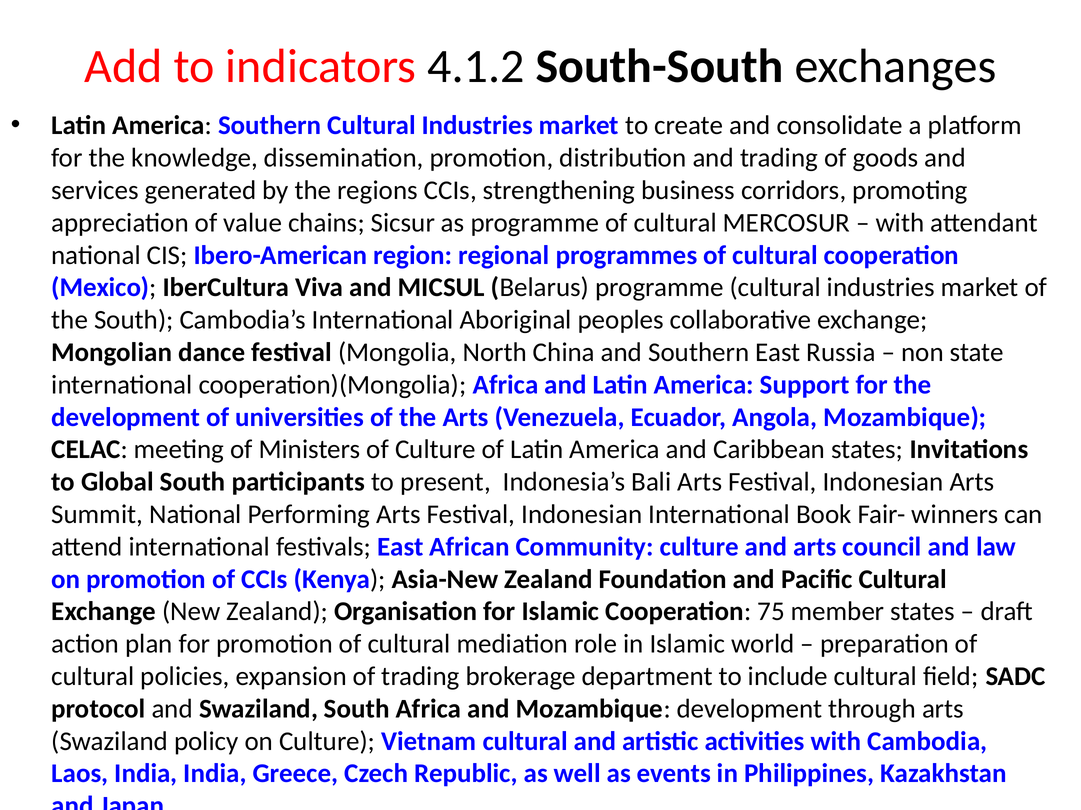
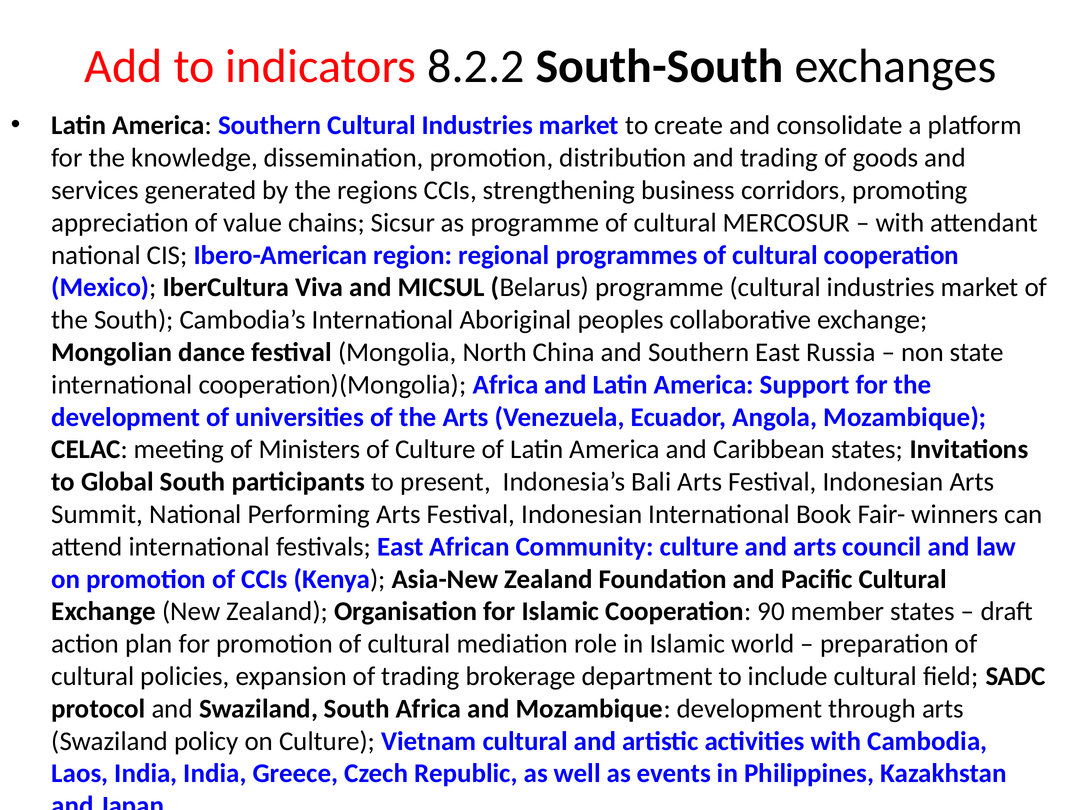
4.1.2: 4.1.2 -> 8.2.2 (476, 66)
75: 75 -> 90 (771, 612)
